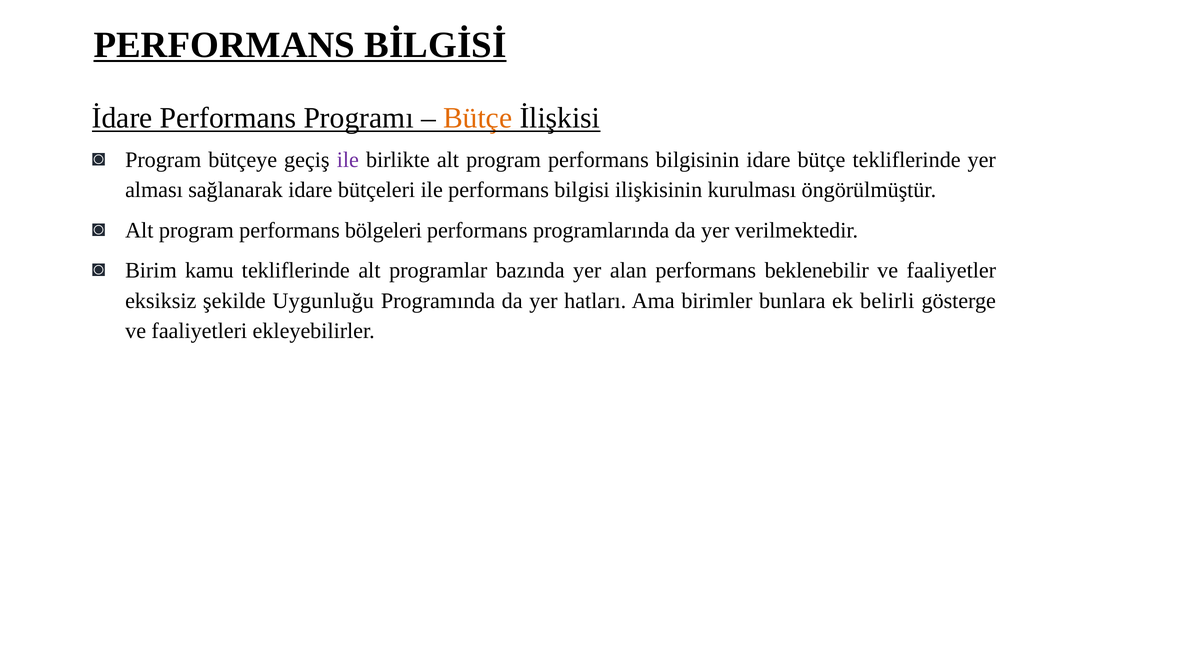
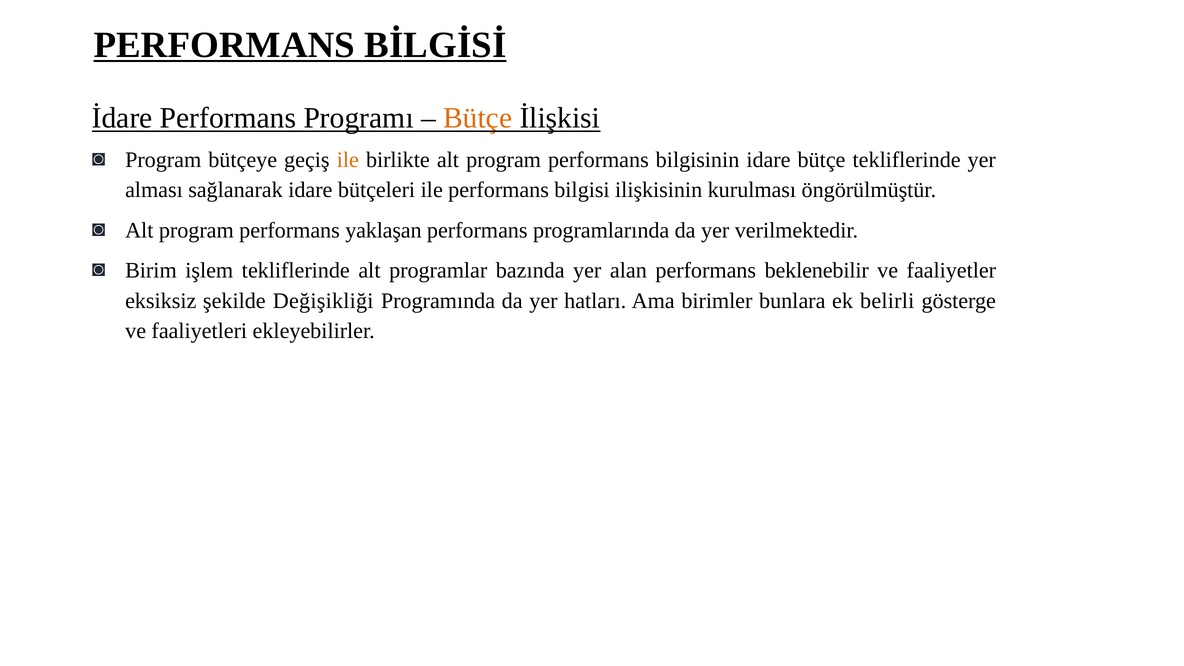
ile colour: purple -> orange (348, 160)
bölgeleri: bölgeleri -> yaklaşan (383, 230)
kamu: kamu -> işlem (209, 270)
Uygunluğu: Uygunluğu -> Değişikliği (323, 301)
